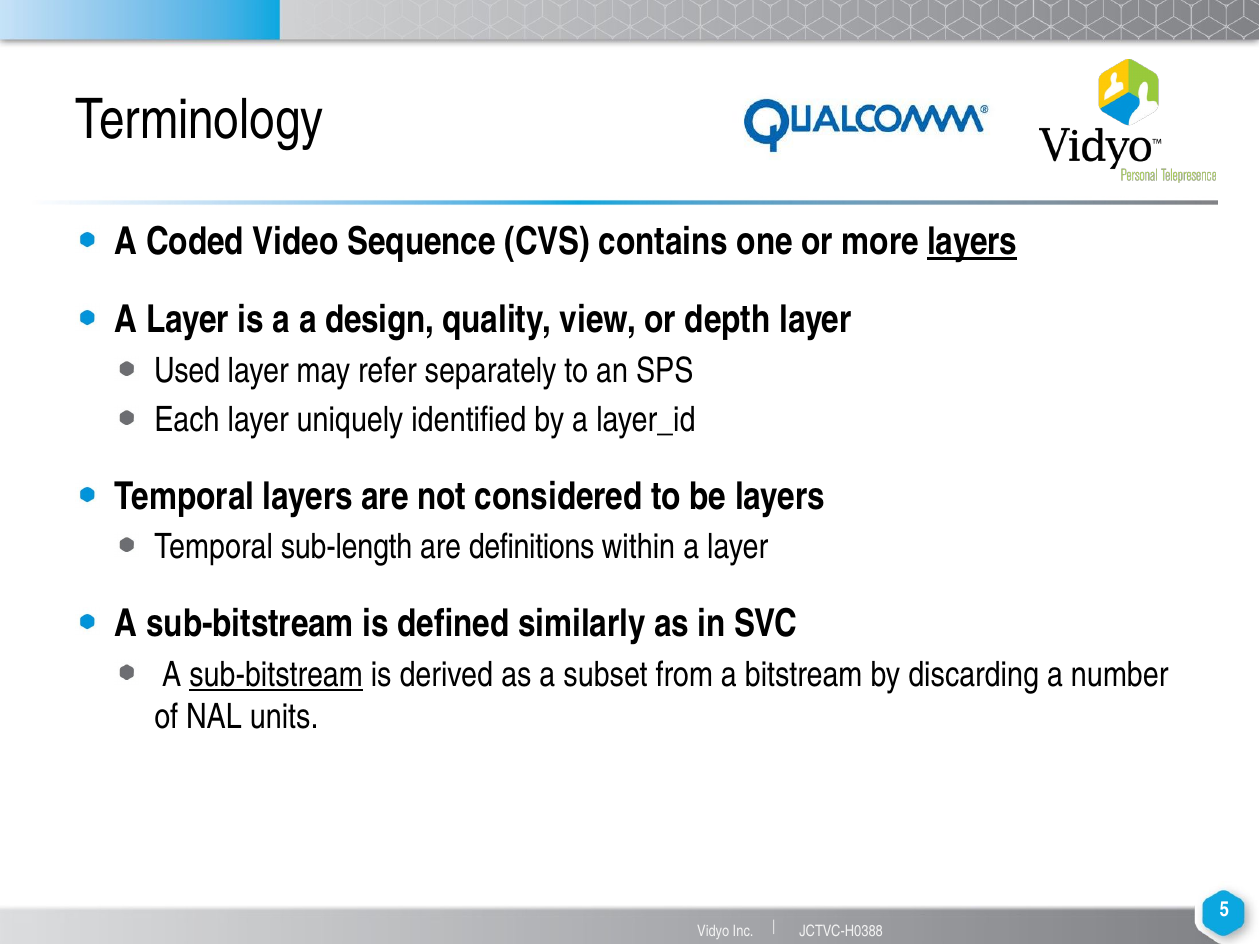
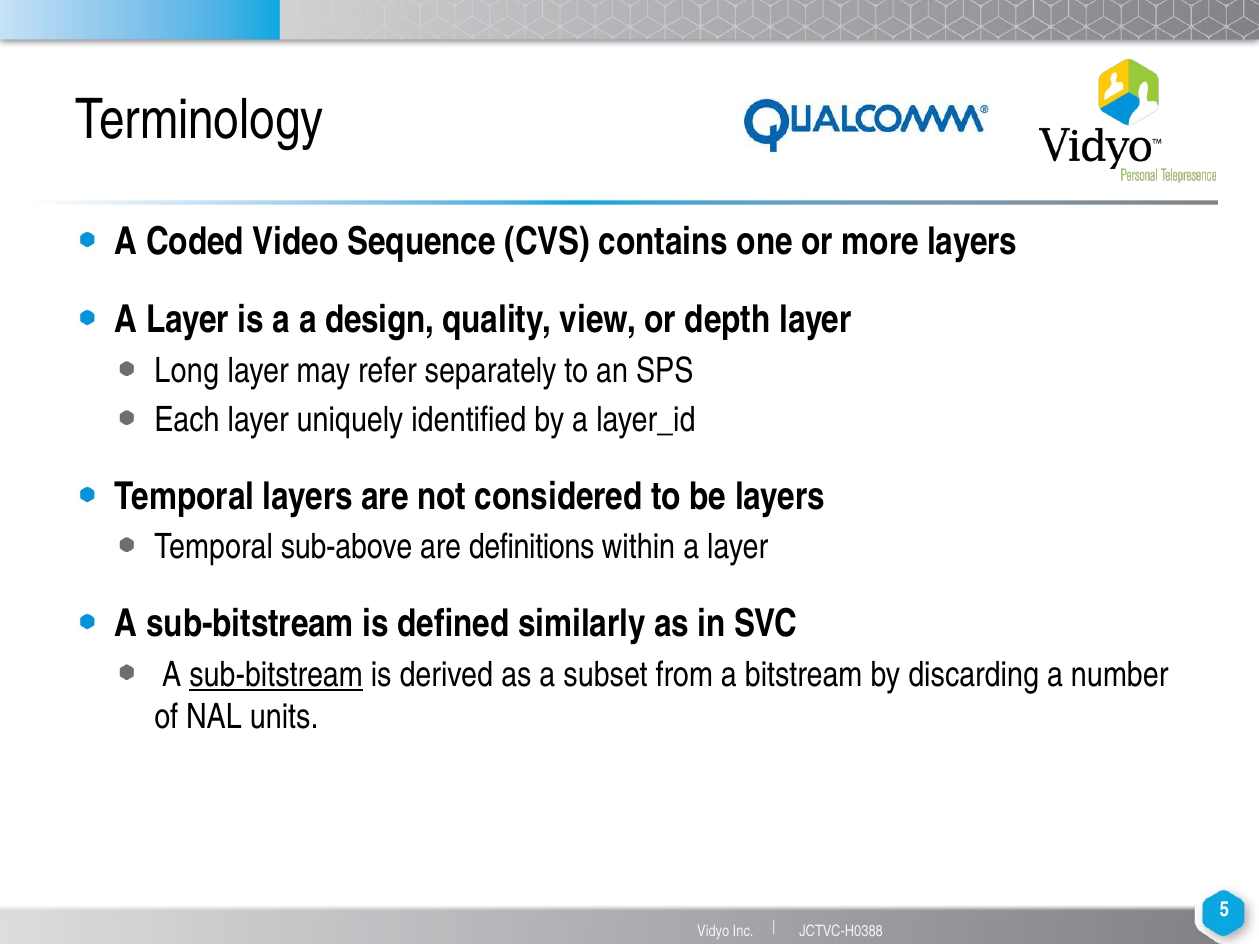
layers underline: present -> none (972, 242)
Used: Used -> Long (187, 371)
sub-length: sub-length -> sub-above (347, 547)
